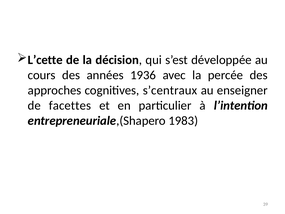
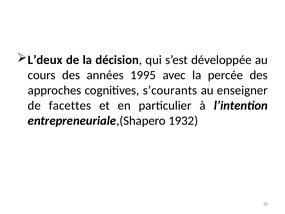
L’cette: L’cette -> L’deux (45, 60)
1936: 1936 -> 1995 (143, 75)
s’centraux: s’centraux -> s’courants (170, 90)
1983: 1983 -> 1932 (183, 121)
